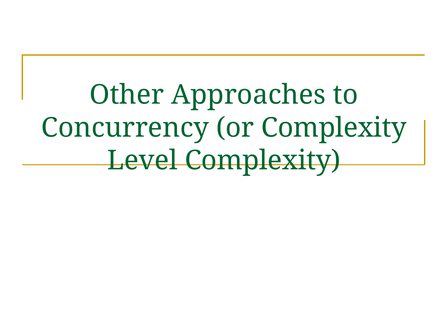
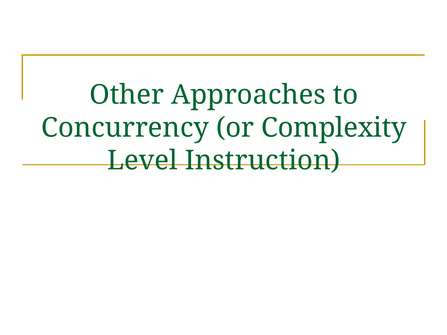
Level Complexity: Complexity -> Instruction (263, 161)
